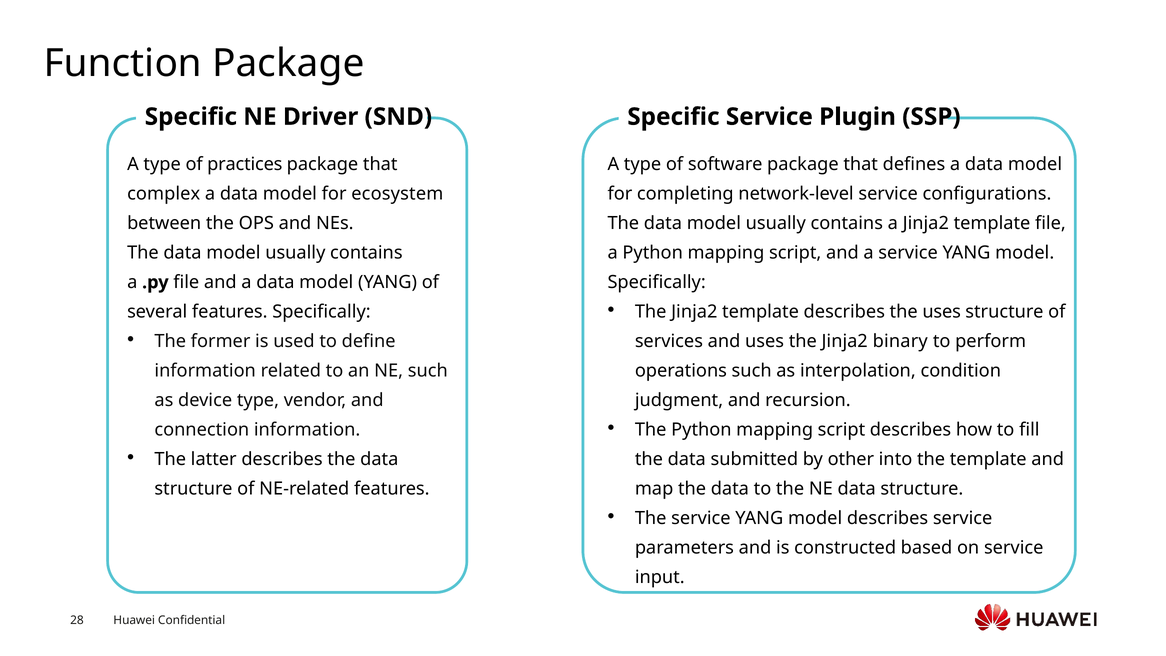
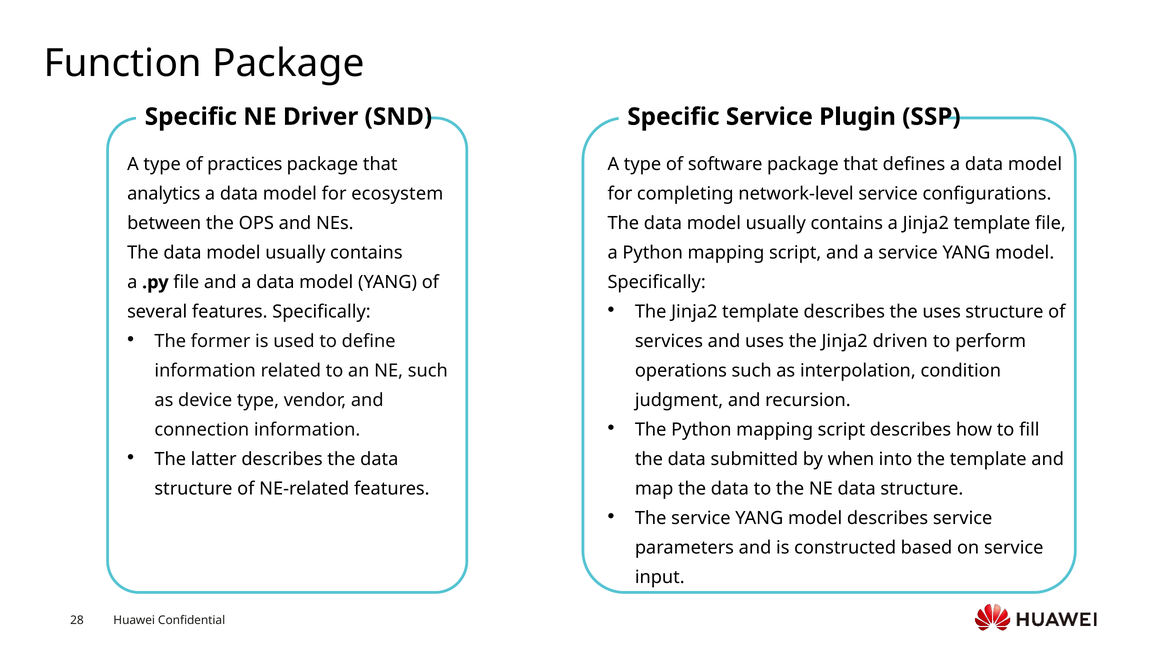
complex: complex -> analytics (164, 194)
binary: binary -> driven (900, 341)
other: other -> when (851, 459)
